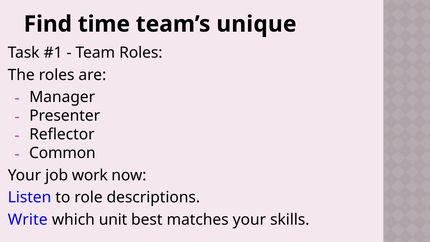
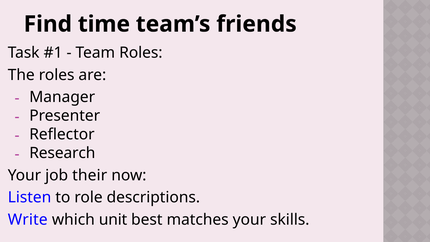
unique: unique -> friends (257, 24)
Common: Common -> Research (62, 153)
work: work -> their (90, 175)
